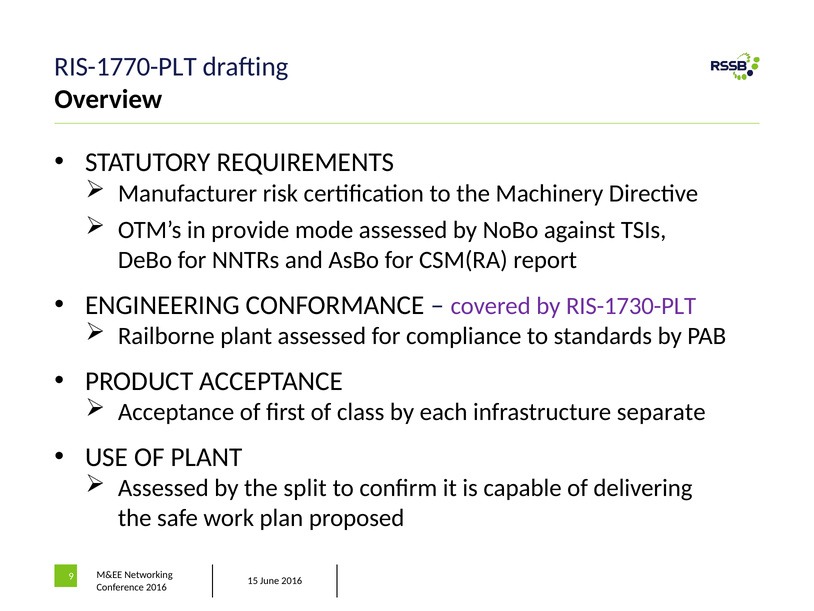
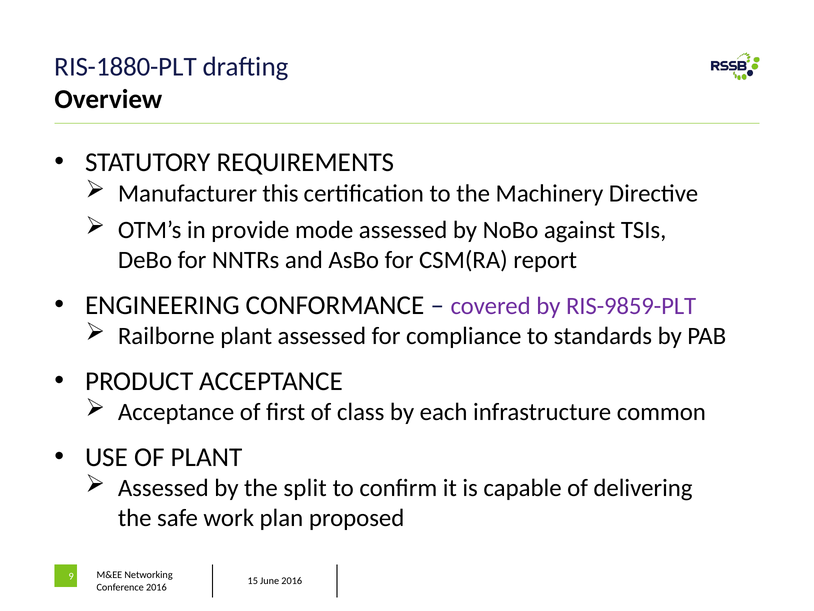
RIS-1770-PLT: RIS-1770-PLT -> RIS-1880-PLT (126, 67)
risk: risk -> this (280, 193)
RIS-1730-PLT: RIS-1730-PLT -> RIS-9859-PLT (631, 306)
separate: separate -> common (661, 412)
